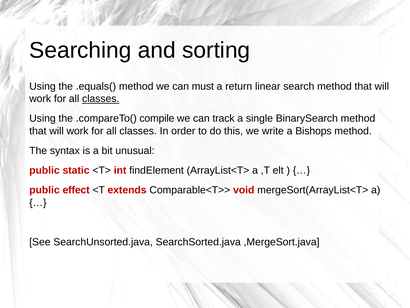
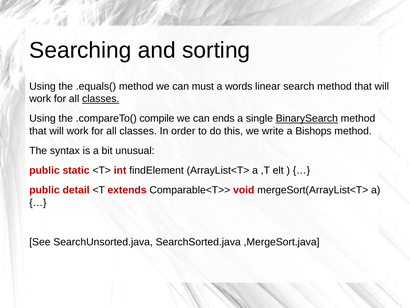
return: return -> words (239, 86)
track: track -> ends (224, 118)
BinarySearch underline: none -> present (307, 118)
effect: effect -> detail (76, 190)
